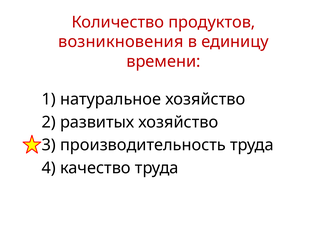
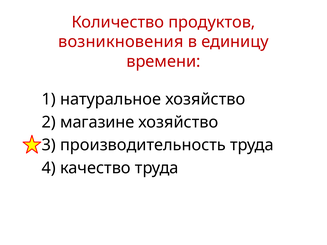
развитых: развитых -> магазине (97, 122)
